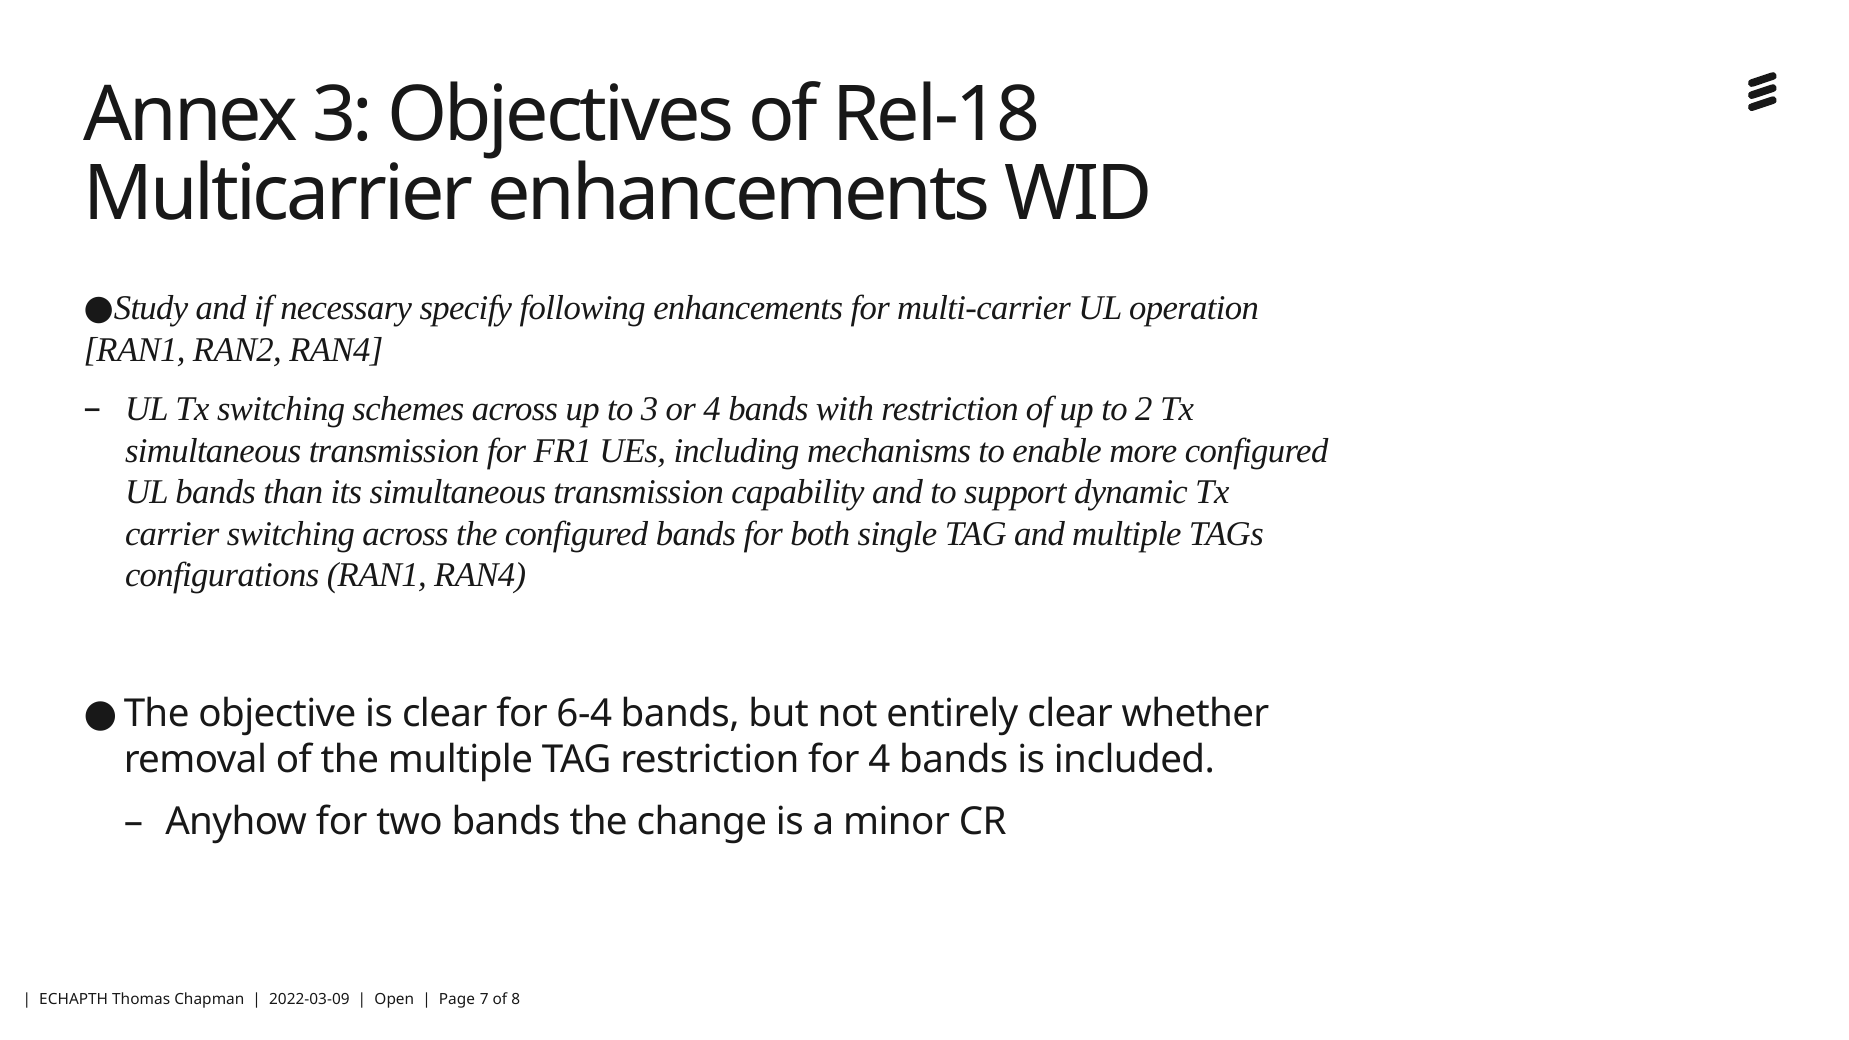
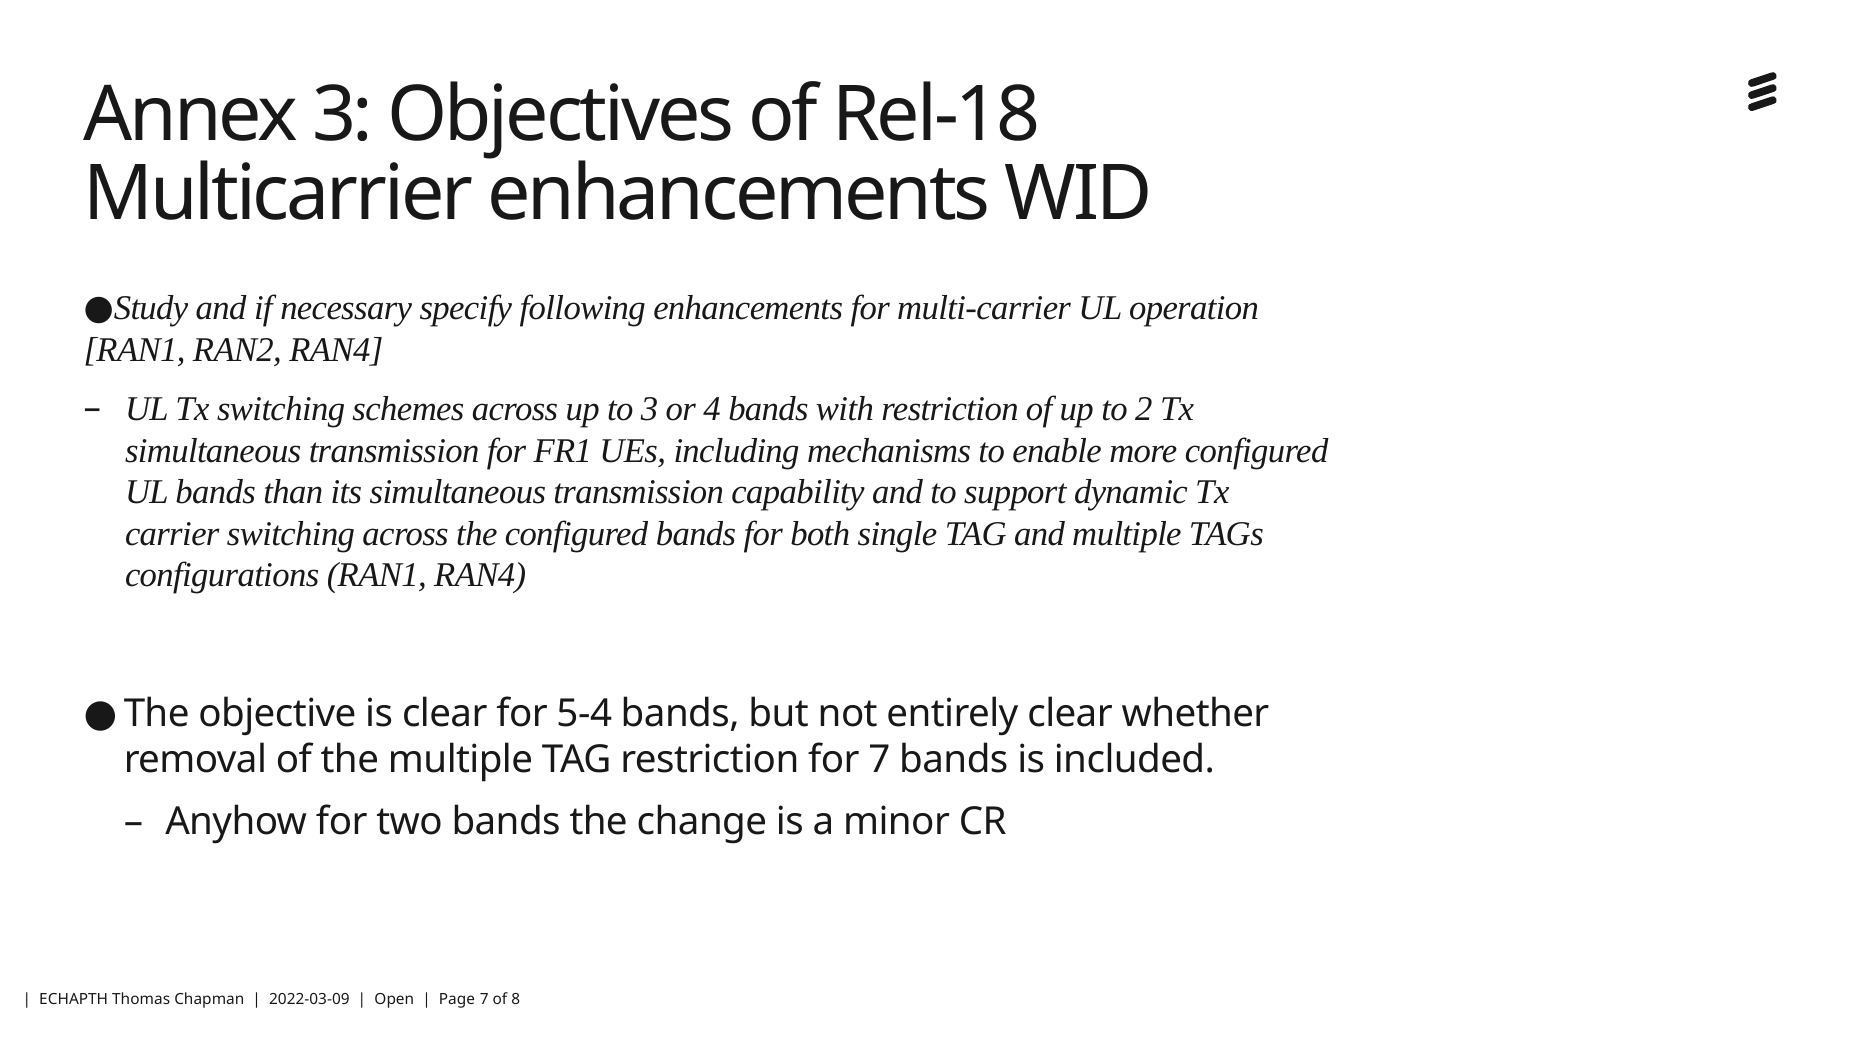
6-4: 6-4 -> 5-4 (584, 714)
for 4: 4 -> 7 (879, 760)
